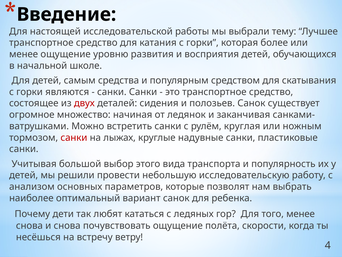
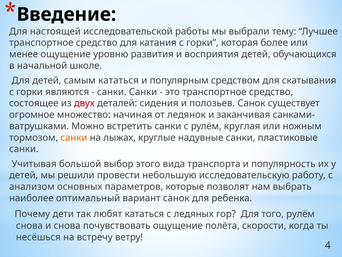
самым средства: средства -> кататься (118, 80)
санки colour: red -> orange (74, 137)
того менее: менее -> рулём (301, 214)
